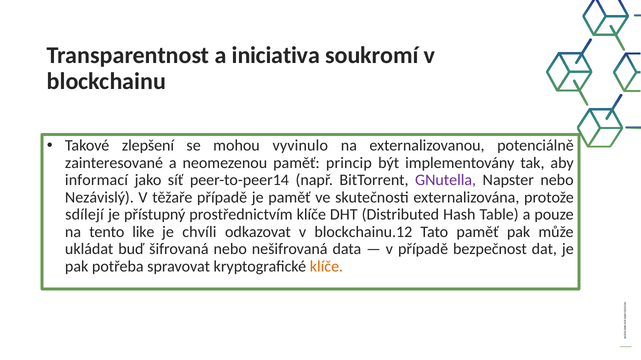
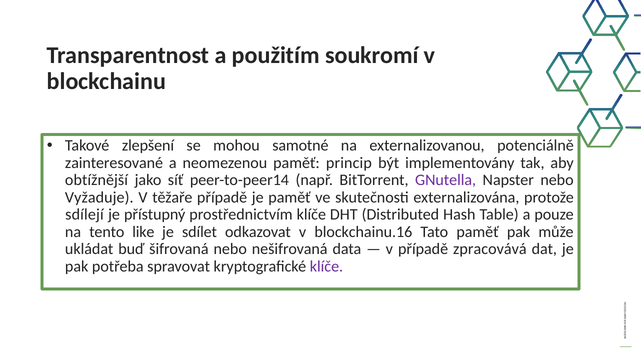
iniciativa: iniciativa -> použitím (276, 55)
vyvinulo: vyvinulo -> samotné (300, 146)
informací: informací -> obtížnější (97, 180)
Nezávislý: Nezávislý -> Vyžaduje (99, 198)
chvíli: chvíli -> sdílet (200, 232)
blockchainu.12: blockchainu.12 -> blockchainu.16 (363, 232)
bezpečnost: bezpečnost -> zpracovává (490, 250)
klíče colour: orange -> purple (326, 267)
